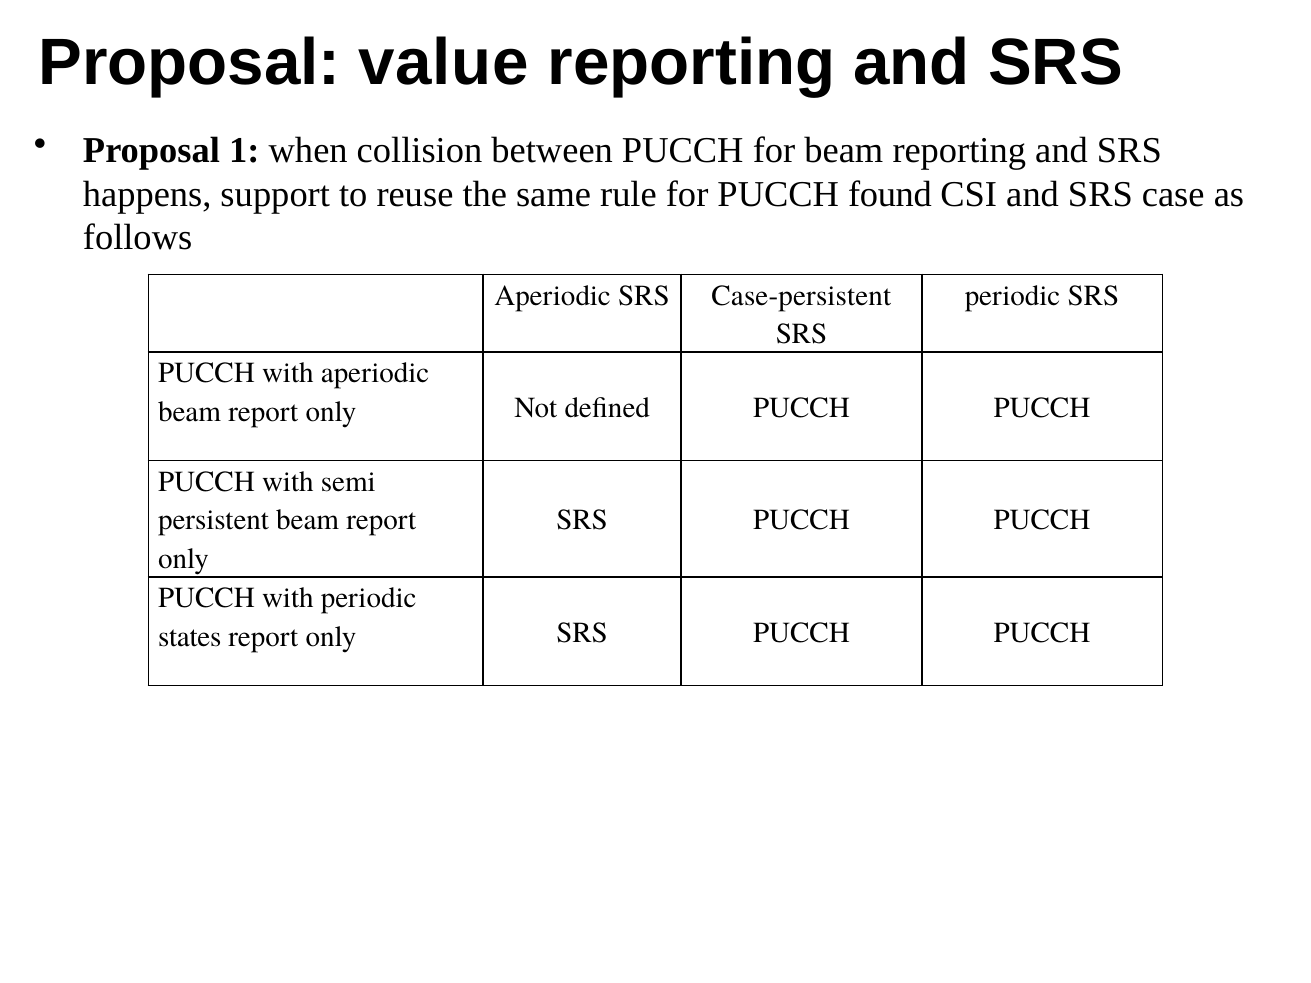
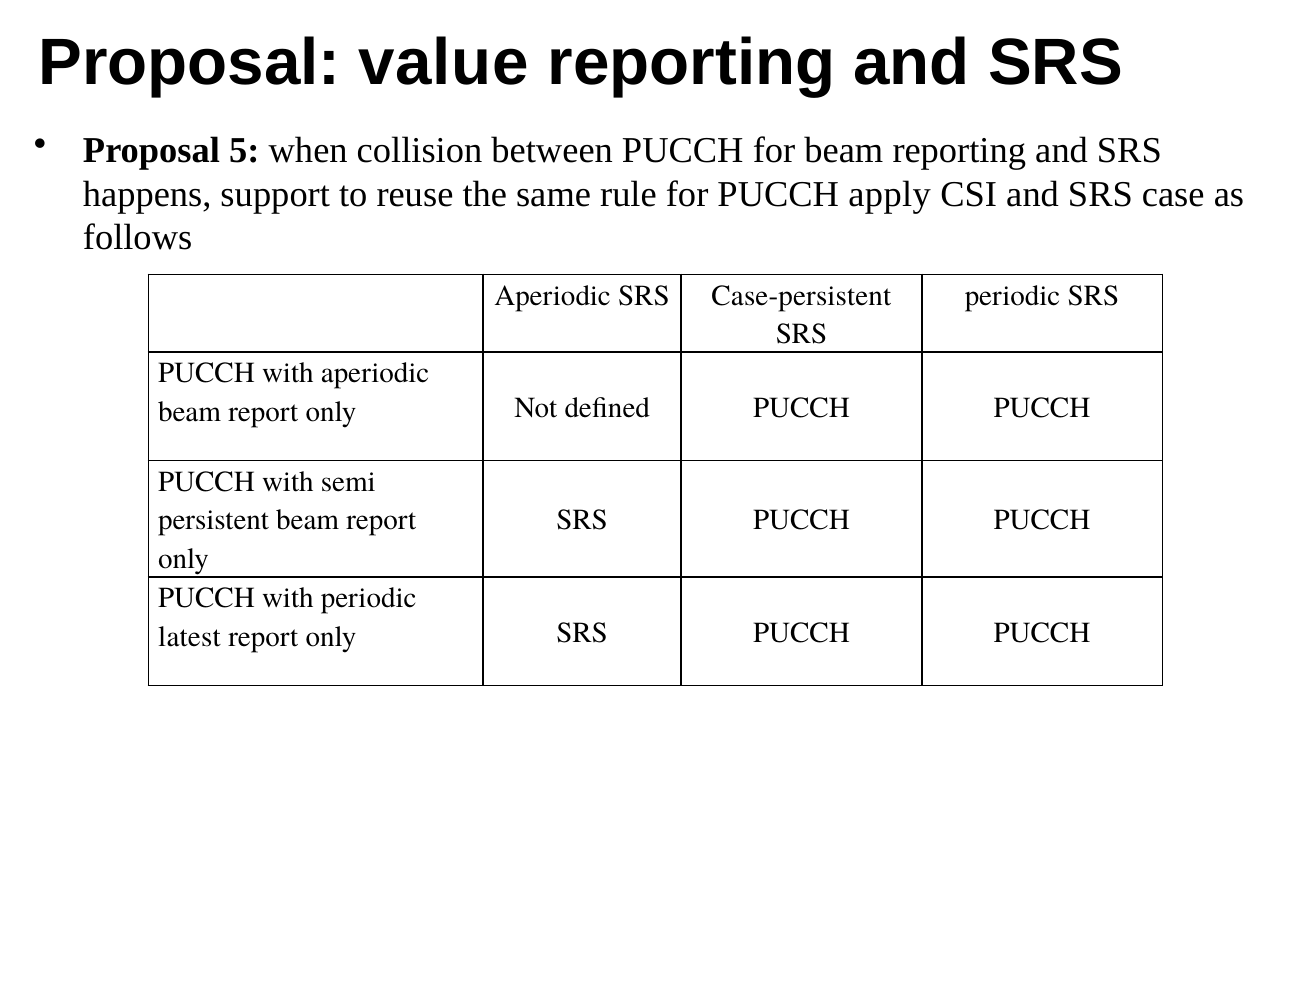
1: 1 -> 5 (244, 150)
found: found -> apply (890, 194)
states: states -> latest (189, 637)
